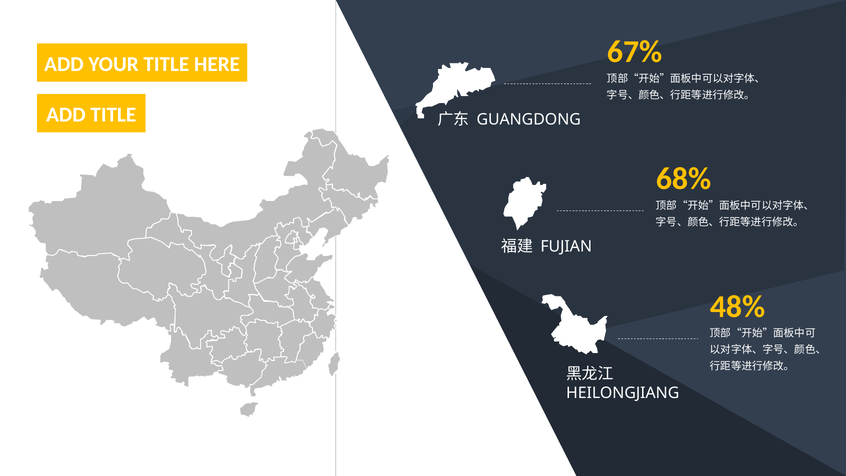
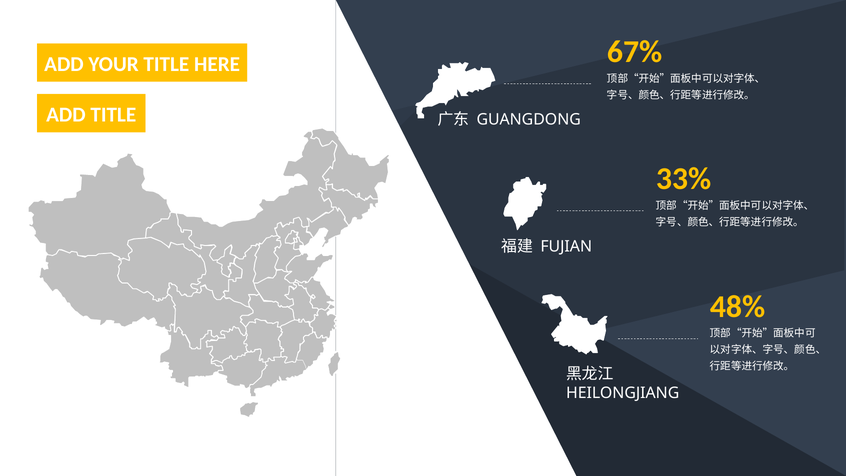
68%: 68% -> 33% (684, 179)
